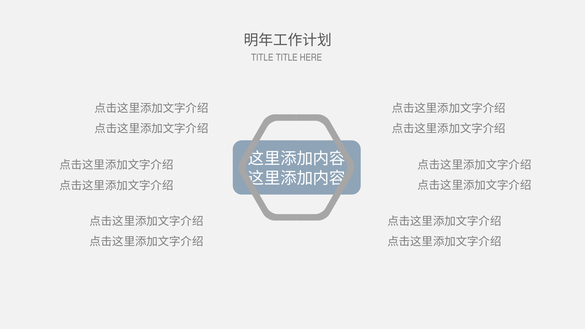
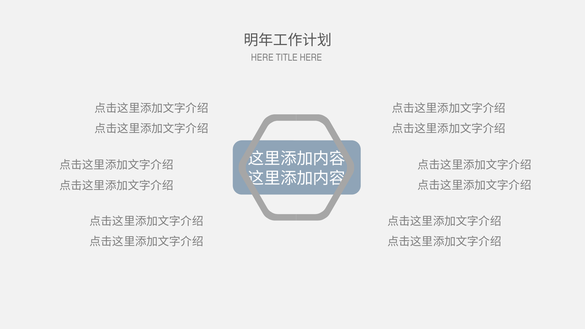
TITLE: TITLE -> HERE (262, 58)
